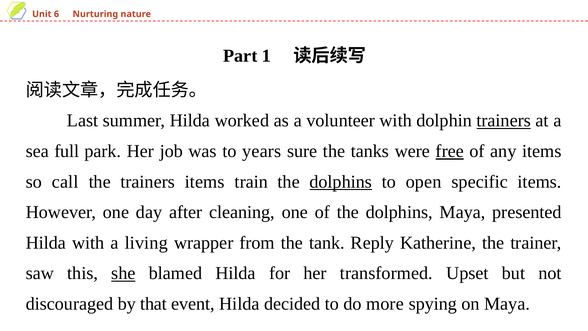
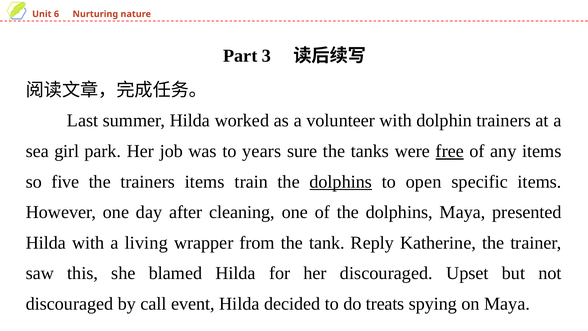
1: 1 -> 3 (266, 56)
trainers underline: present -> none (504, 121)
full: full -> girl (67, 151)
call: call -> five (65, 182)
she underline: present -> none (123, 273)
her transformed: transformed -> discouraged (386, 273)
that: that -> call (153, 303)
more: more -> treats (385, 303)
